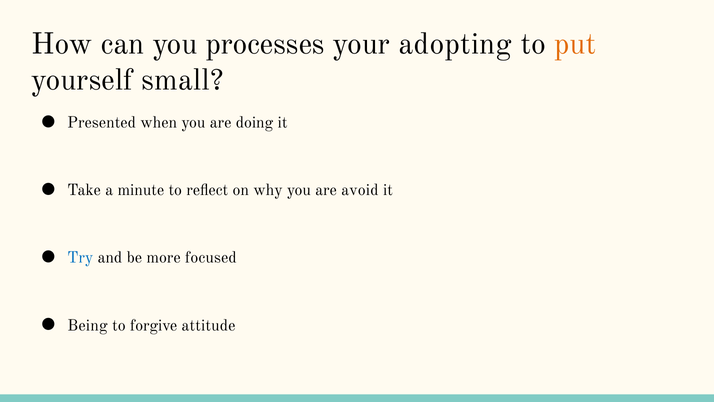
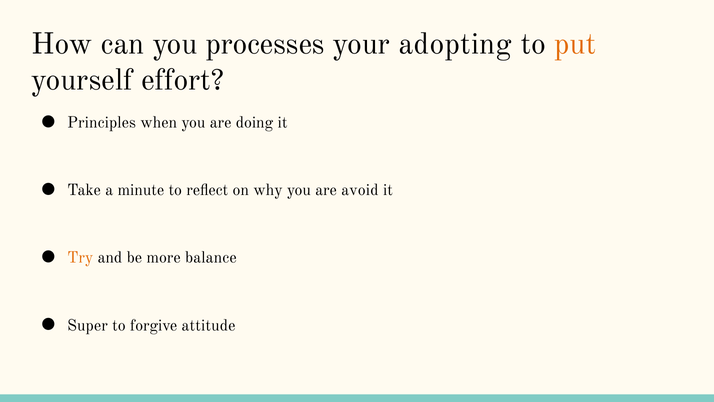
small: small -> effort (183, 80)
Presented: Presented -> Principles (102, 123)
Try colour: blue -> orange (80, 258)
focused: focused -> balance (211, 258)
Being: Being -> Super (87, 325)
